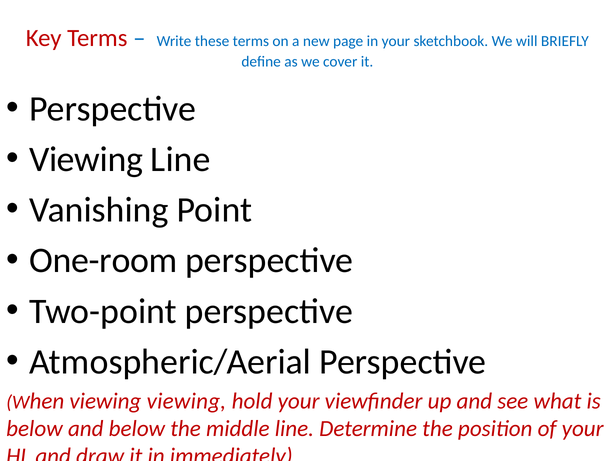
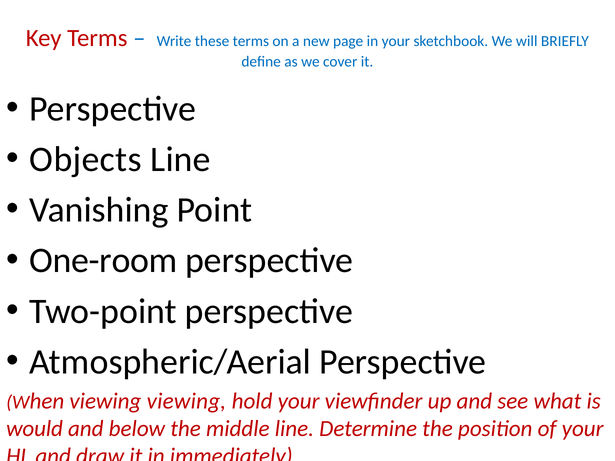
Viewing: Viewing -> Objects (86, 160)
below: below -> would (35, 429)
